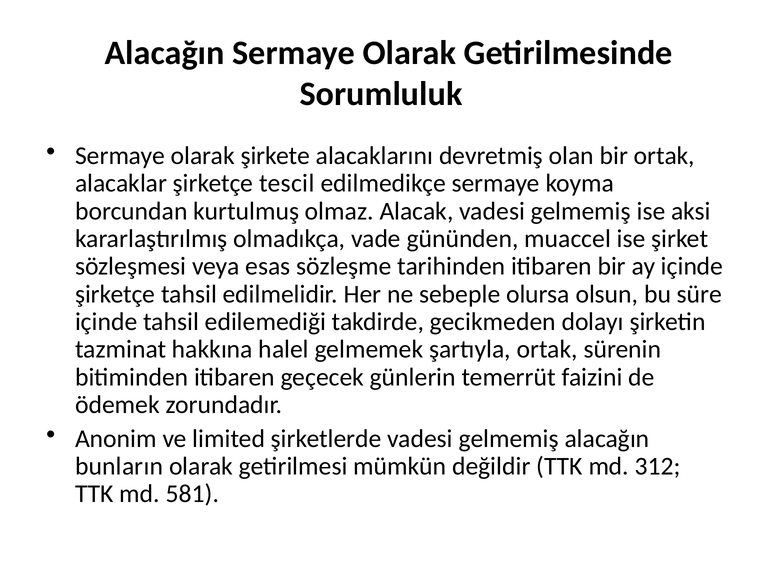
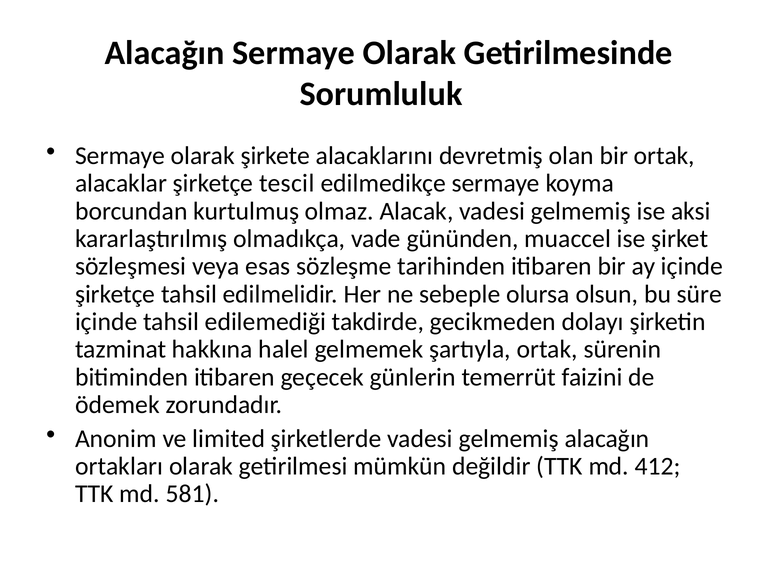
bunların: bunların -> ortakları (119, 467)
312: 312 -> 412 (658, 467)
